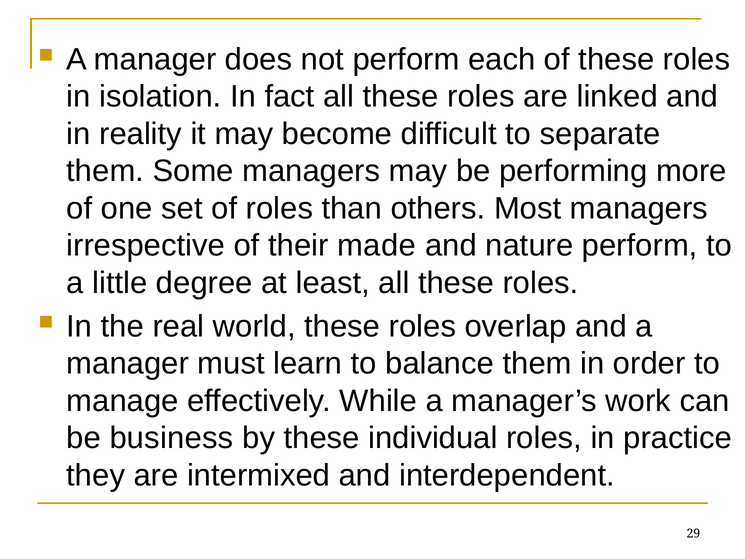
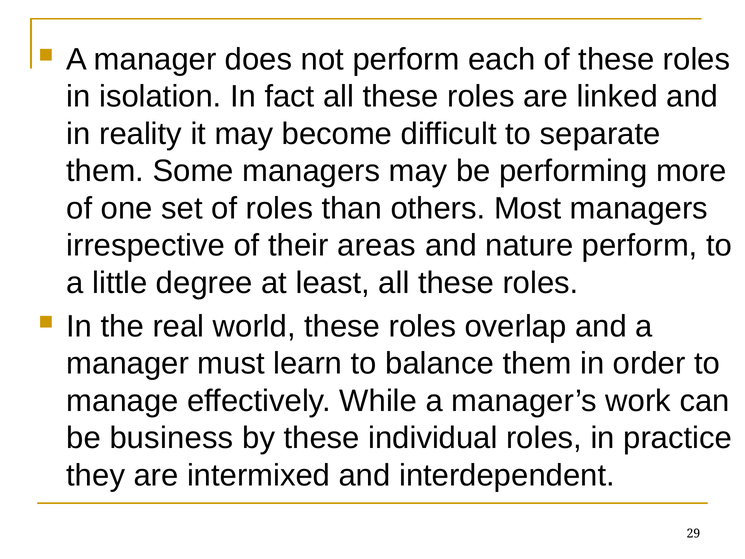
made: made -> areas (377, 246)
